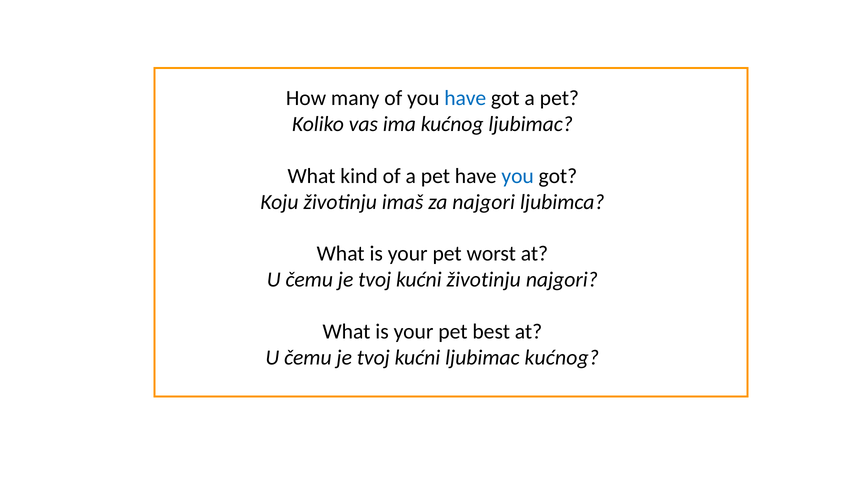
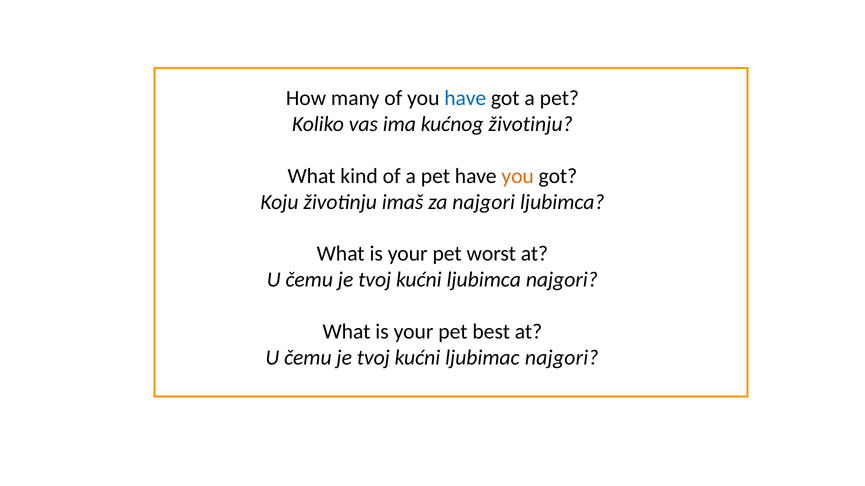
kućnog ljubimac: ljubimac -> životinju (531, 124)
you colour: blue -> orange (518, 176)
kućni životinju: životinju -> ljubimca (484, 280)
ljubimac kućnog: kućnog -> najgori (562, 358)
